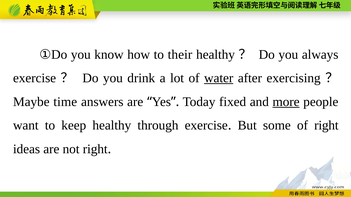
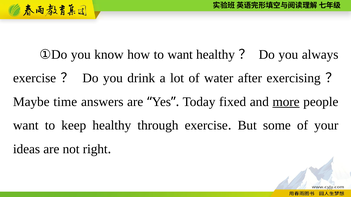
to their: their -> want (180, 55)
water underline: present -> none (219, 78)
of right: right -> your (326, 126)
